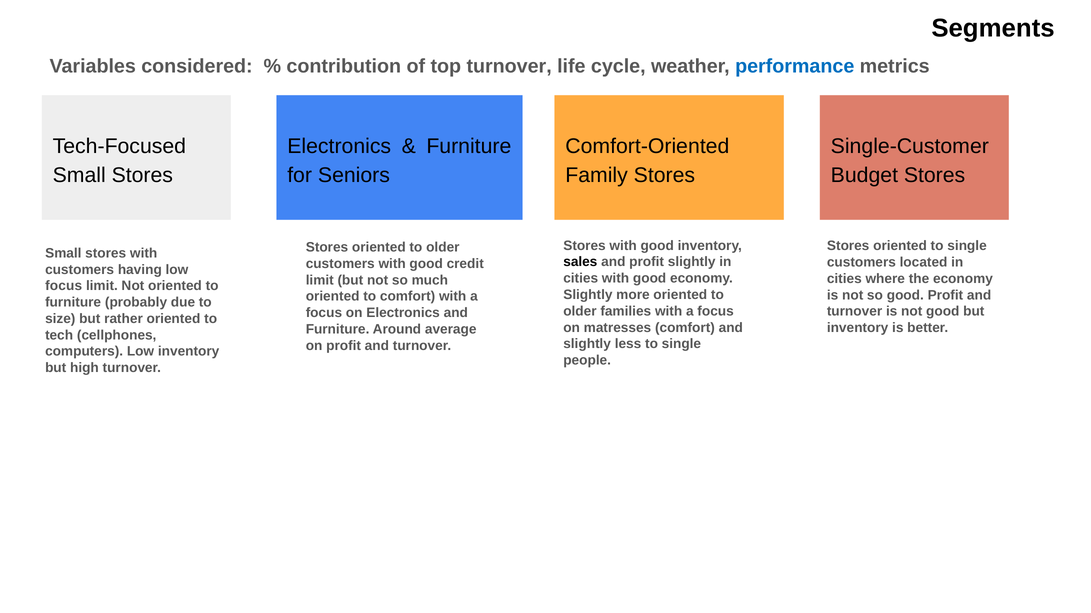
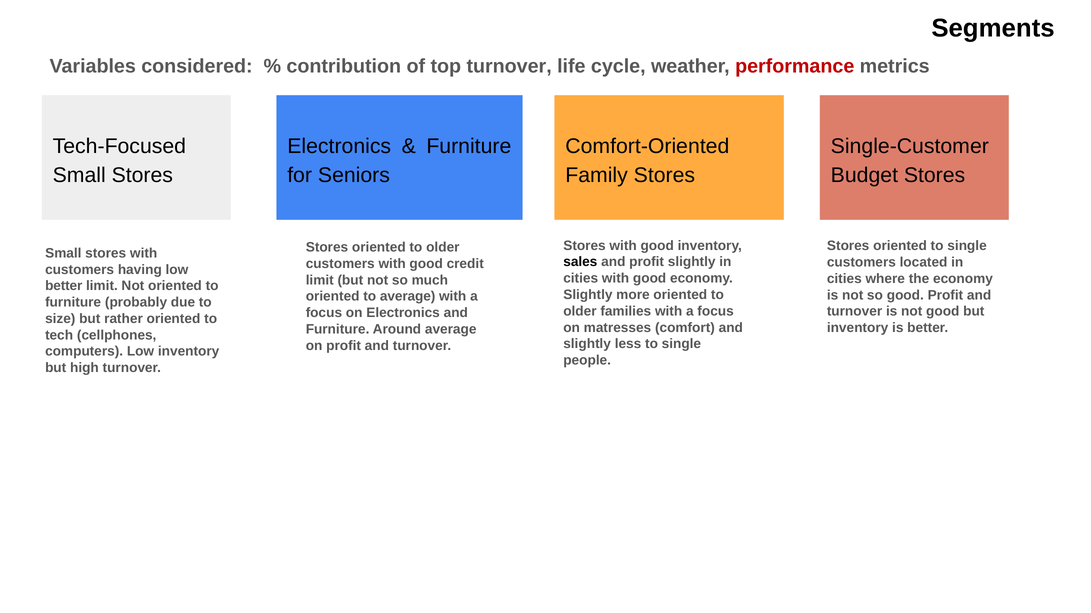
performance colour: blue -> red (795, 66)
focus: focus -> better (64, 286)
to comfort: comfort -> average (408, 297)
